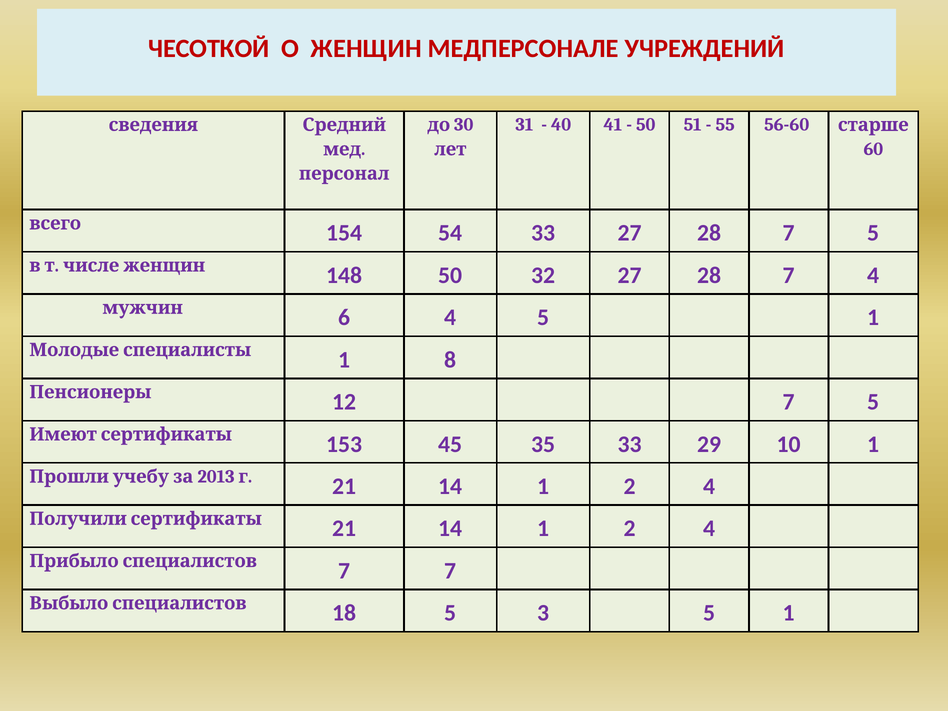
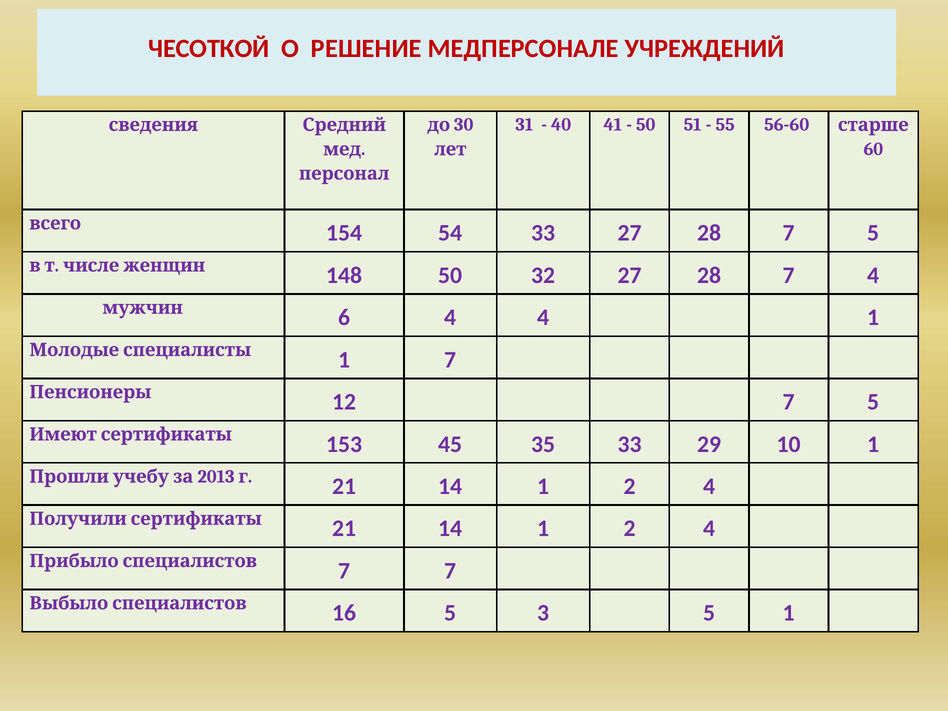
ЖЕНЩИН: ЖЕНЩИН -> РЕШЕНИЕ (366, 49)
4 5: 5 -> 4 (543, 318)
1 8: 8 -> 7 (450, 360)
18: 18 -> 16 (344, 613)
